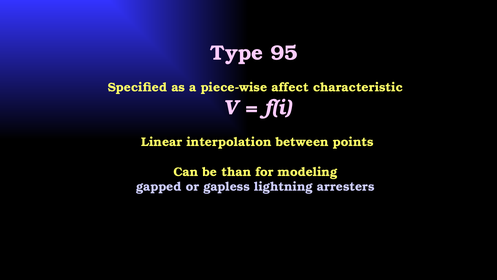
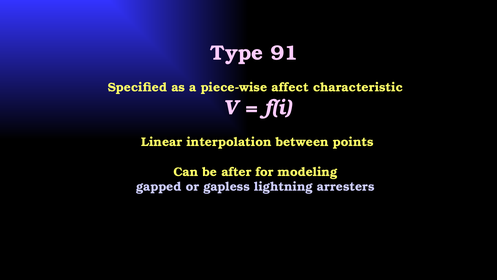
95: 95 -> 91 (284, 53)
than: than -> after (236, 172)
